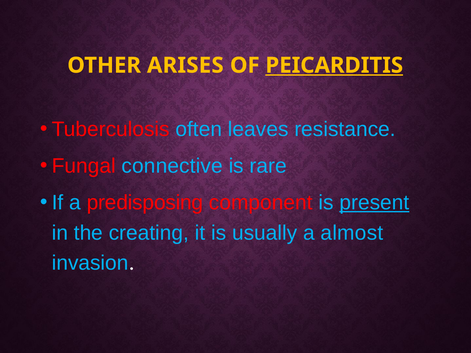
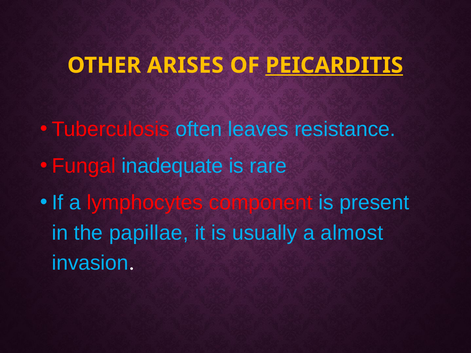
connective: connective -> inadequate (172, 166)
predisposing: predisposing -> lymphocytes (145, 203)
present underline: present -> none (374, 203)
creating: creating -> papillae (149, 233)
